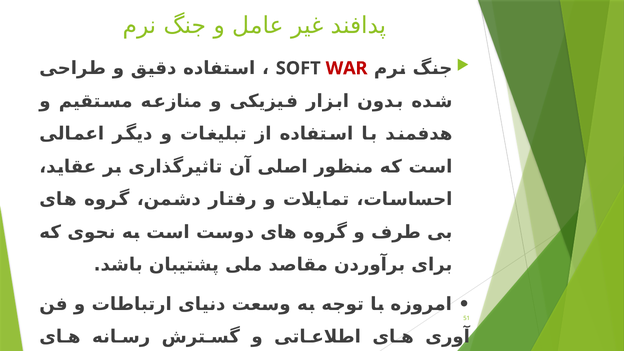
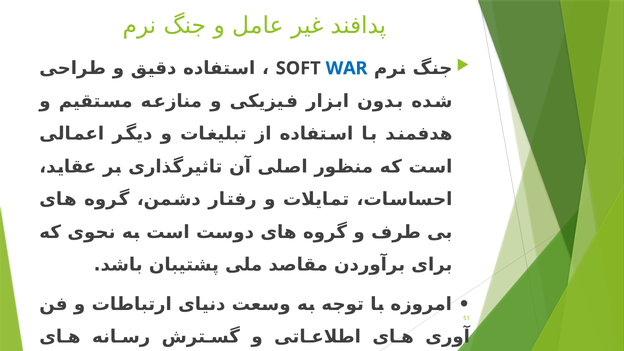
WAR colour: red -> blue (347, 68)
